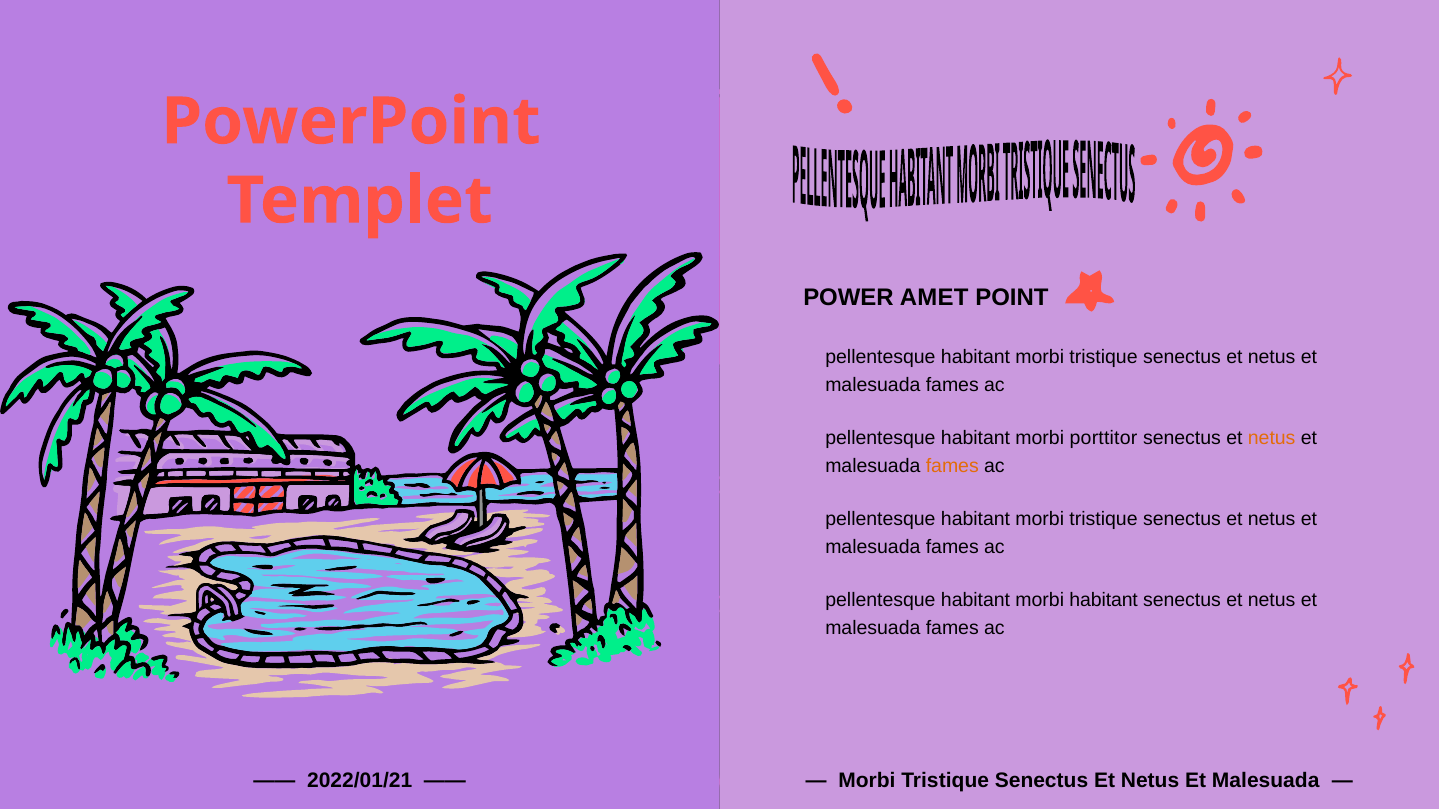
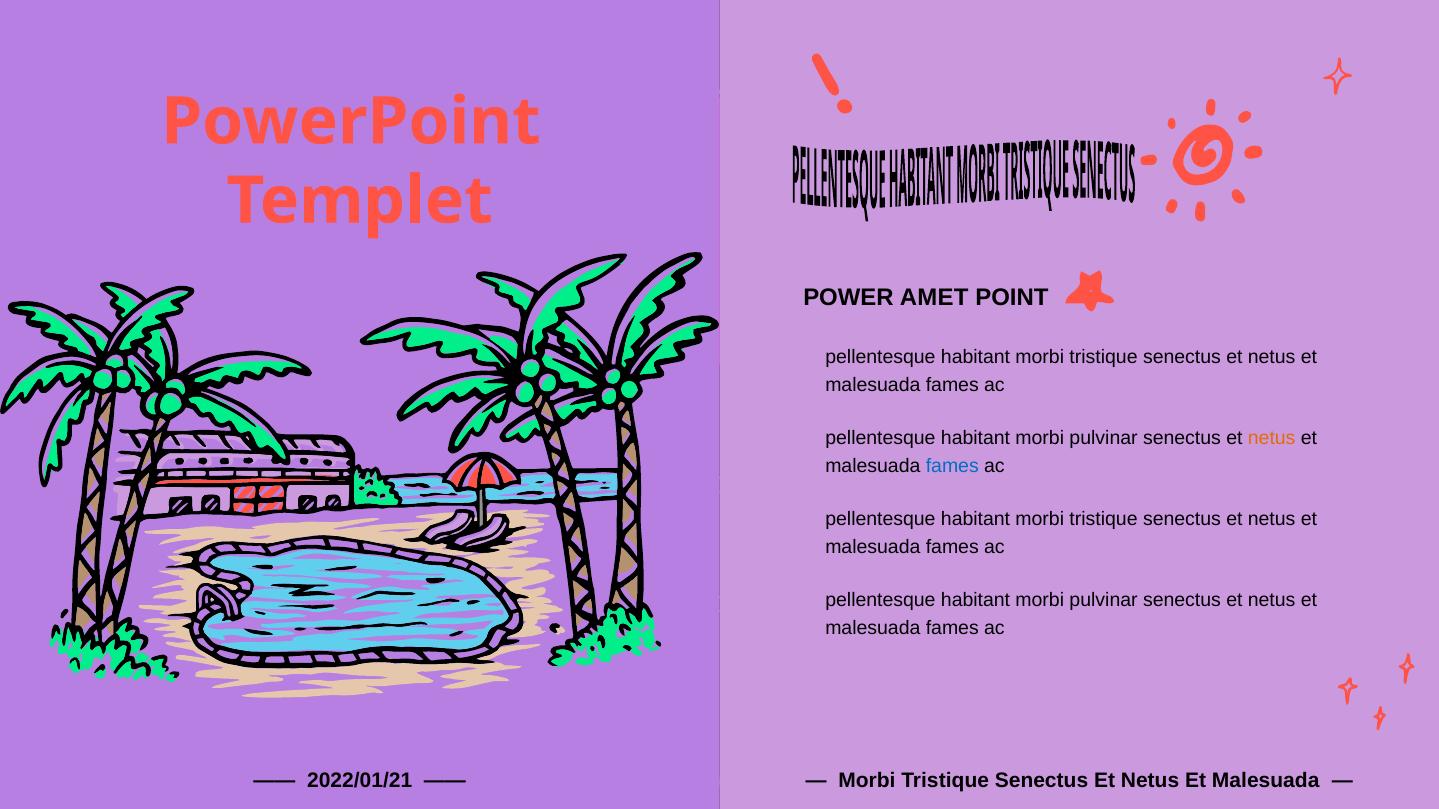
porttitor: porttitor -> pulvinar (1104, 438)
fames colour: orange -> blue (952, 466)
habitant: habitant -> pulvinar (1104, 600)
